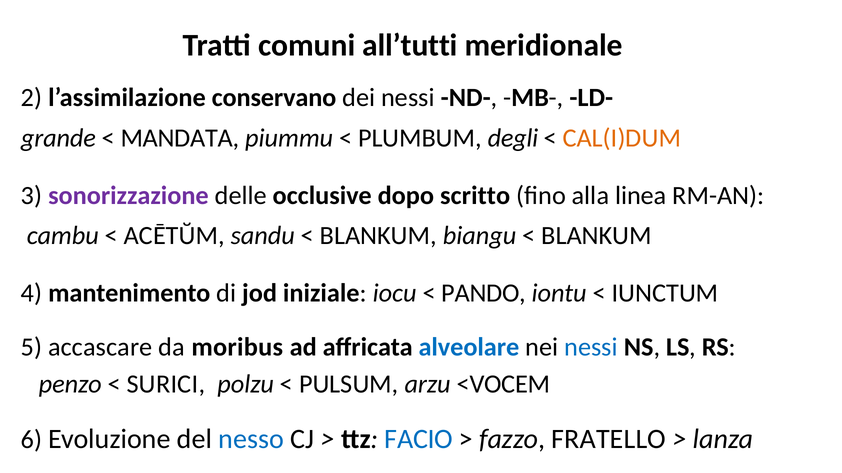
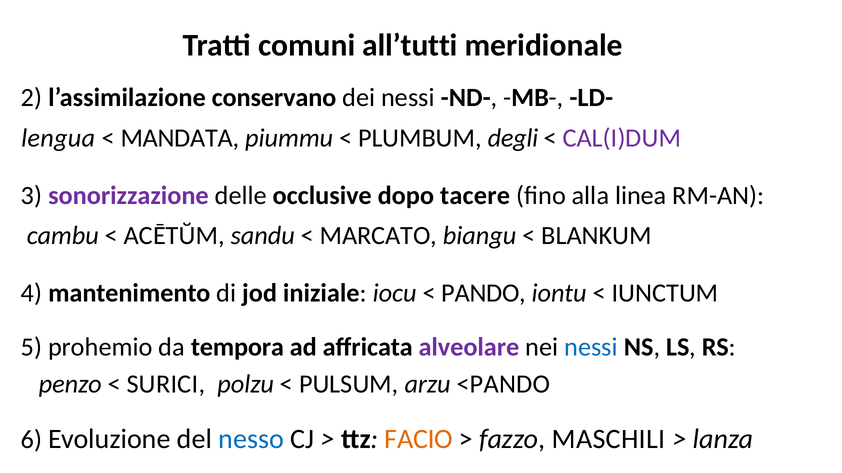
grande: grande -> lengua (58, 138)
CAL(I)DUM colour: orange -> purple (622, 138)
scritto: scritto -> tacere (475, 196)
BLANKUM: BLANKUM -> MARCATO (378, 236)
accascare: accascare -> prohemio (100, 348)
moribus: moribus -> tempora (237, 348)
alveolare colour: blue -> purple (469, 348)
<VOCEM: <VOCEM -> <PANDO (503, 385)
FACIO colour: blue -> orange (419, 439)
FRATELLO: FRATELLO -> MASCHILI (609, 439)
